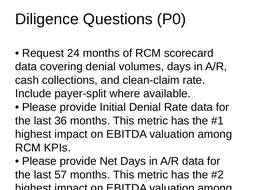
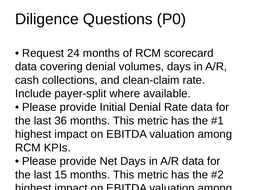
57: 57 -> 15 (61, 175)
